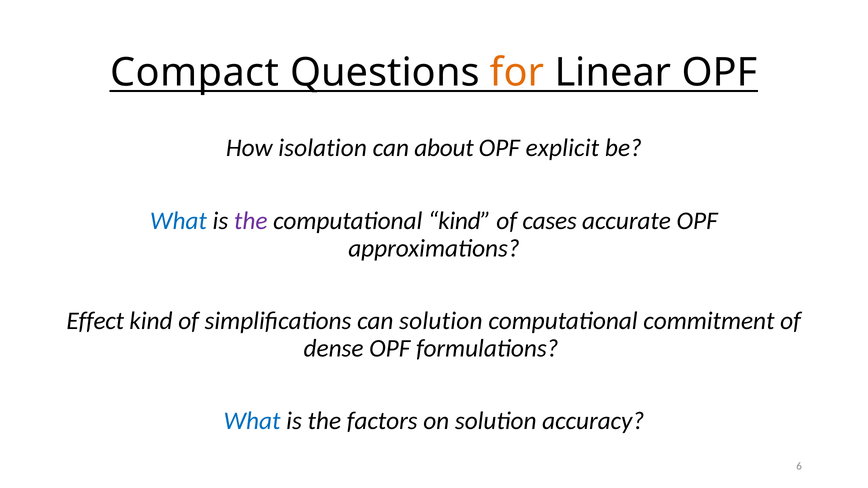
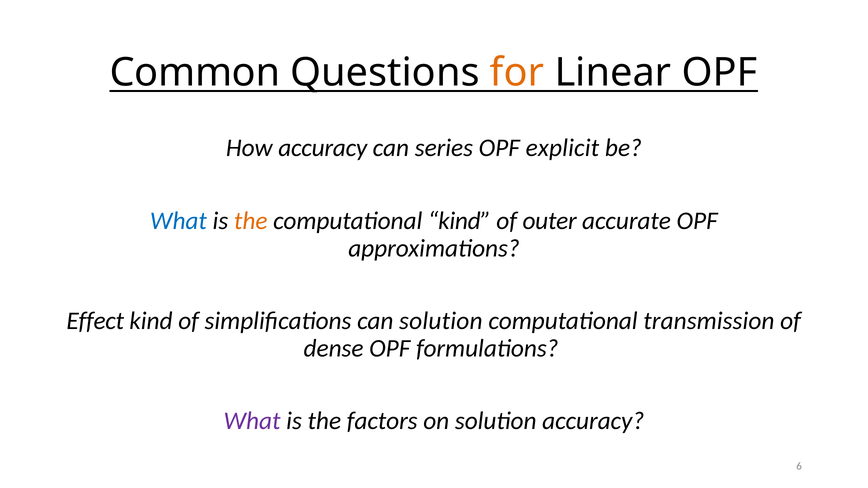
Compact: Compact -> Common (195, 73)
How isolation: isolation -> accuracy (323, 148)
about: about -> series (444, 148)
the colour: purple -> orange (251, 221)
cases: cases -> outer (550, 221)
commitment: commitment -> transmission (709, 321)
What colour: blue -> purple (252, 421)
